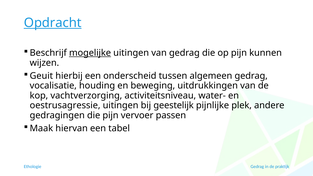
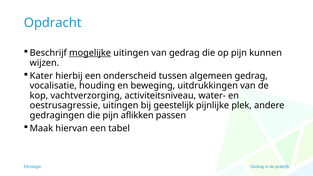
Opdracht underline: present -> none (53, 23)
Geuit: Geuit -> Kater (41, 76)
vervoer: vervoer -> aflikken (137, 115)
